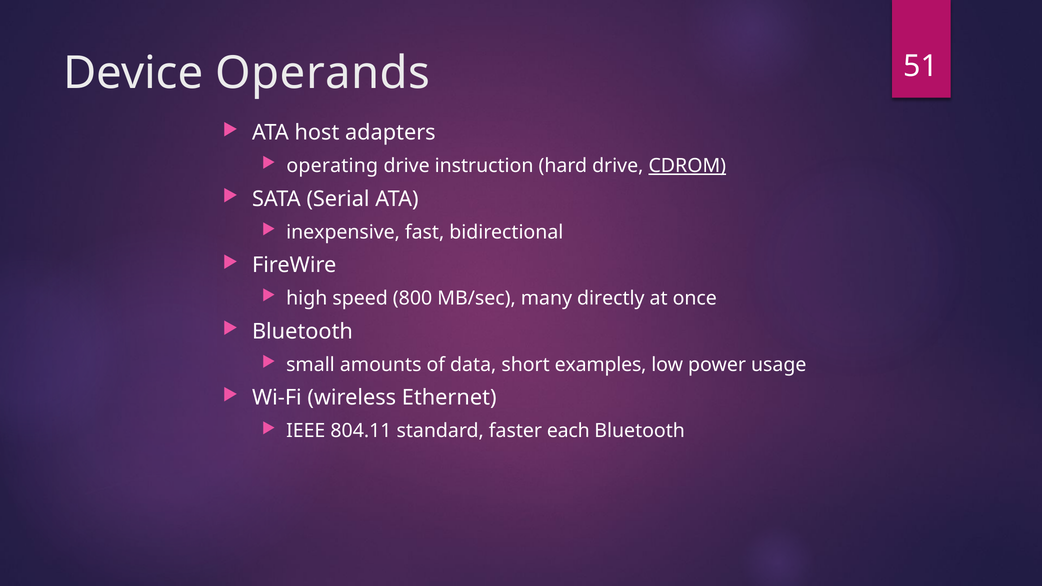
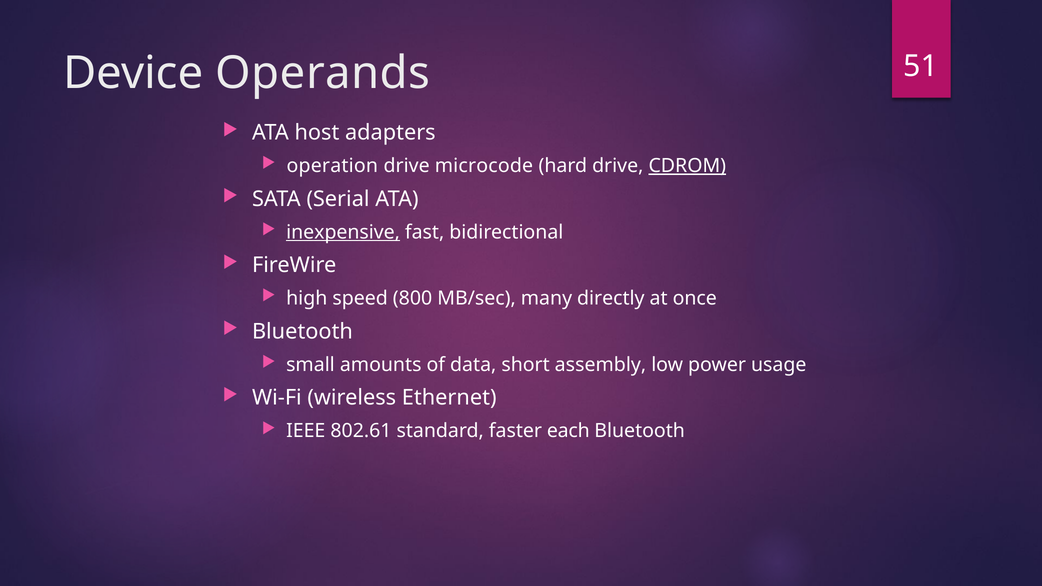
operating: operating -> operation (332, 166)
instruction: instruction -> microcode (484, 166)
inexpensive underline: none -> present (343, 232)
examples: examples -> assembly (600, 365)
804.11: 804.11 -> 802.61 (361, 431)
